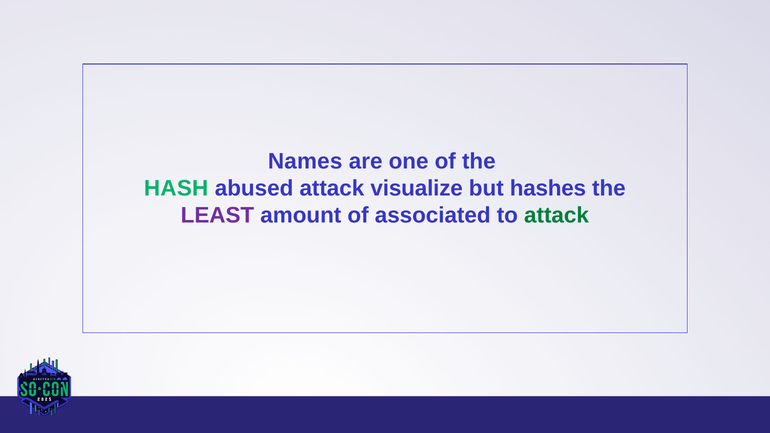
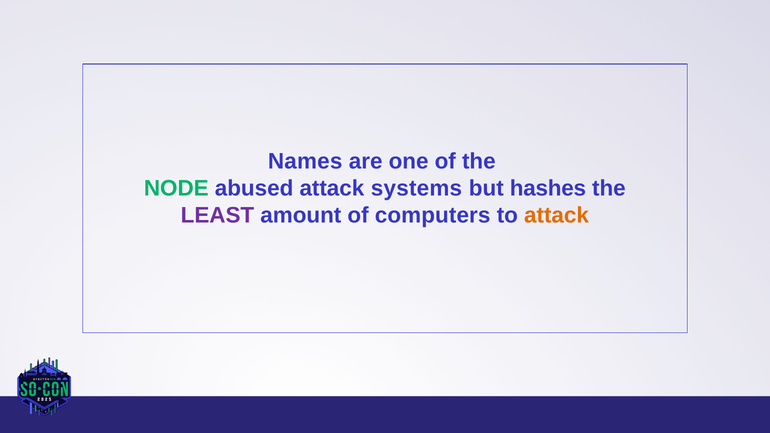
HASH: HASH -> NODE (176, 188)
visualize: visualize -> systems (416, 188)
associated: associated -> computers (433, 215)
attack colour: green -> orange (557, 215)
